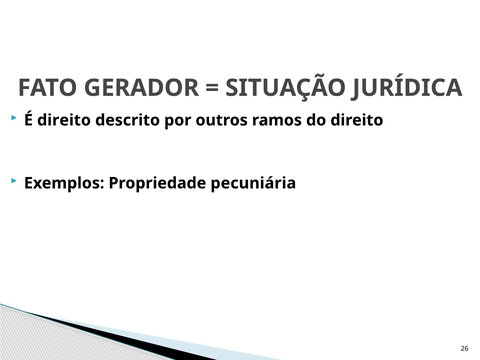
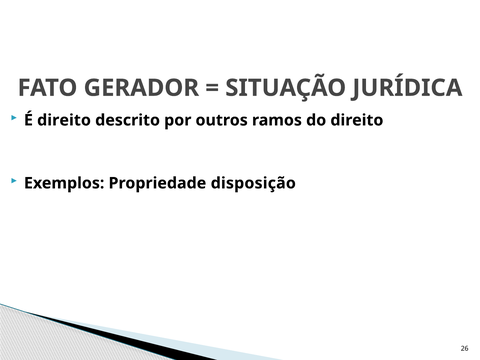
pecuniária: pecuniária -> disposição (253, 183)
